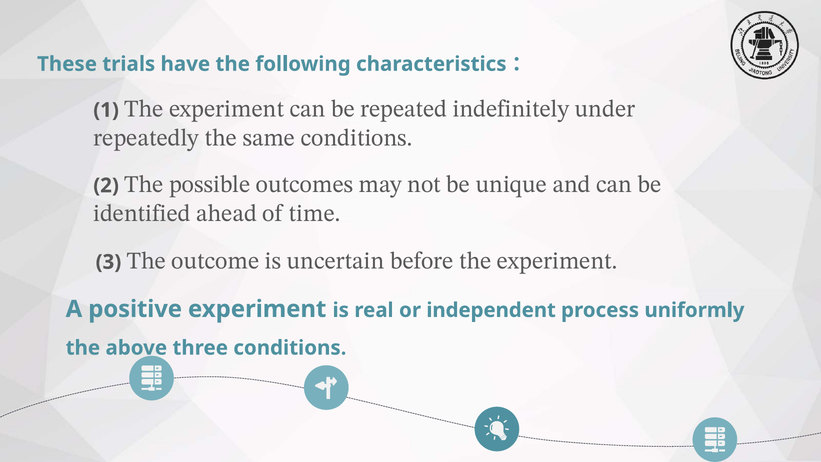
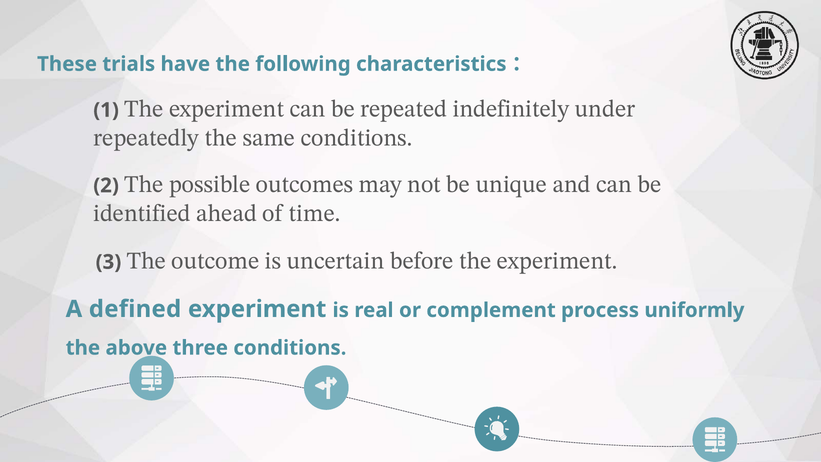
positive: positive -> defined (135, 309)
independent: independent -> complement (491, 310)
